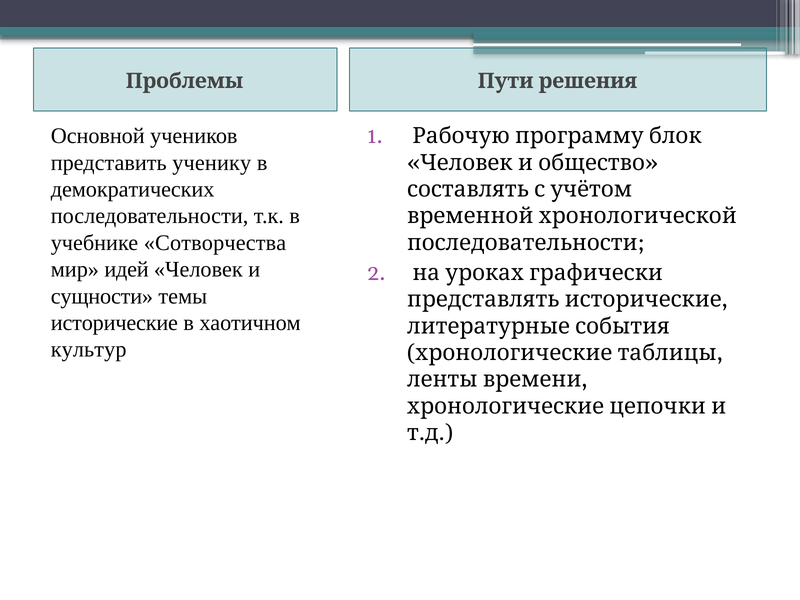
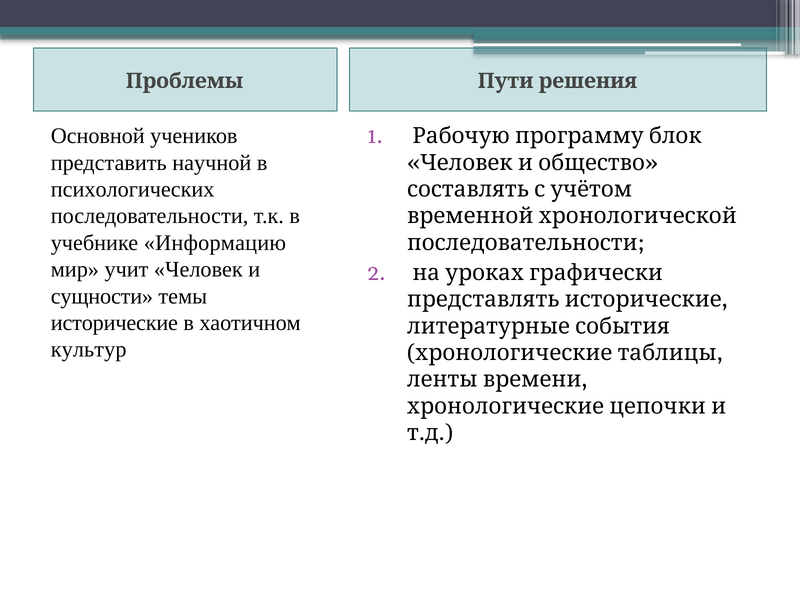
ученику: ученику -> научной (212, 163)
демократических: демократических -> психологических (133, 189)
Сотворчества: Сотворчества -> Информацию (215, 243)
идей: идей -> учит (126, 270)
